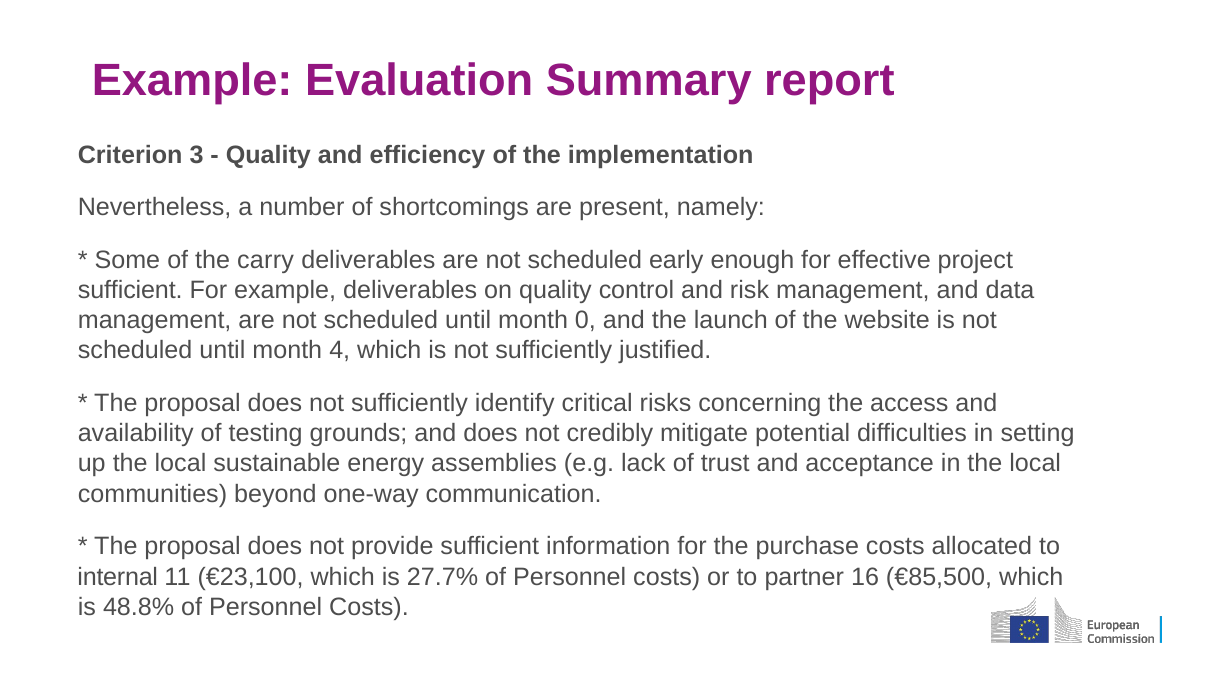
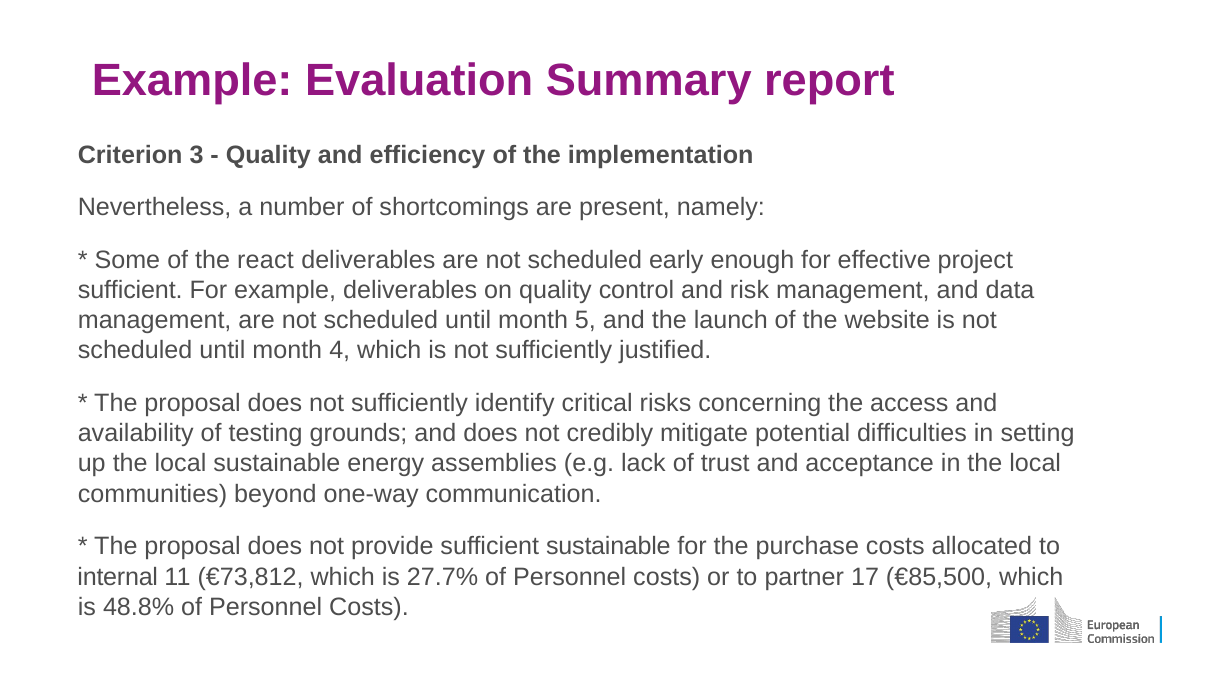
carry: carry -> react (266, 260)
0: 0 -> 5 (585, 320)
sufficient information: information -> sustainable (608, 546)
€23,100: €23,100 -> €73,812 (251, 577)
16: 16 -> 17 (865, 577)
